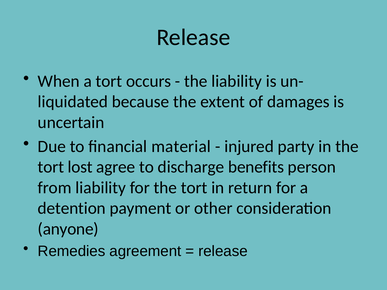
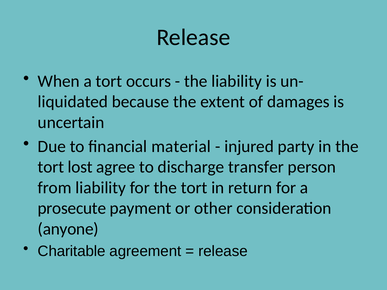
benefits: benefits -> transfer (256, 167)
detention: detention -> prosecute (72, 208)
Remedies: Remedies -> Charitable (72, 251)
